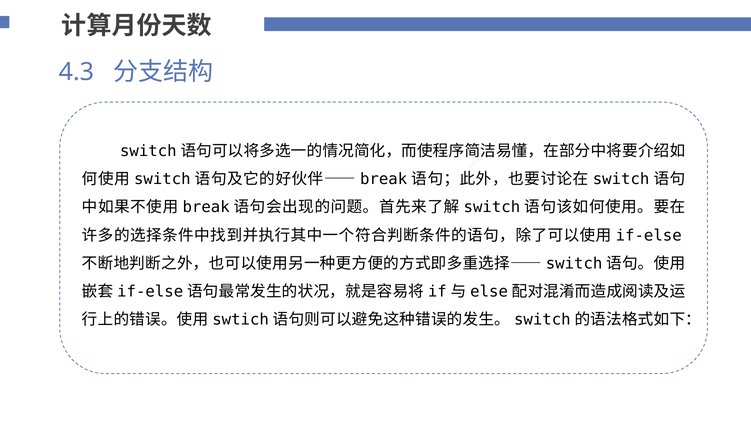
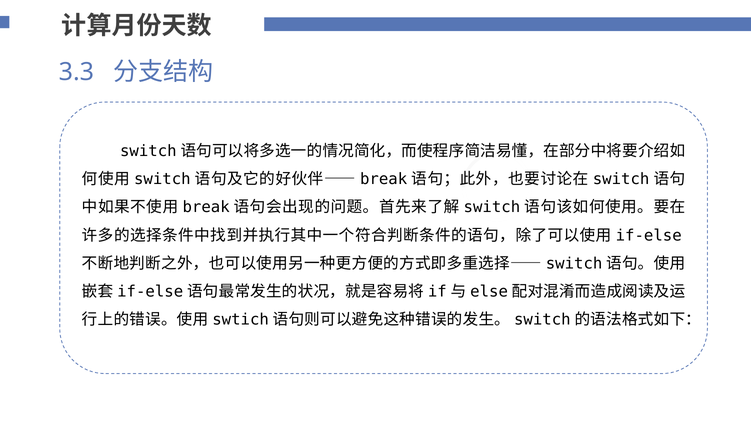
4.3: 4.3 -> 3.3 (76, 72)
